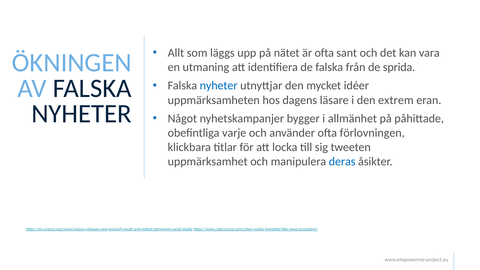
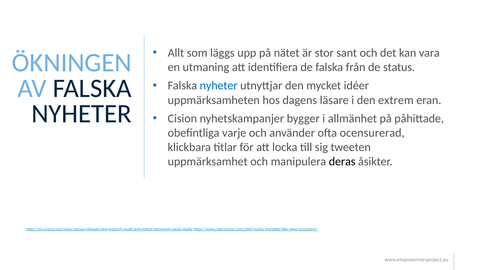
är ofta: ofta -> stor (324, 53)
sprida: sprida -> status (399, 67)
Något: Något -> Cision (182, 118)
förlovningen: förlovningen -> ocensurerad (372, 133)
deras colour: blue -> black (342, 162)
